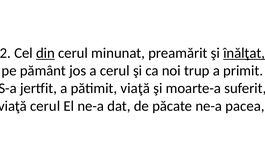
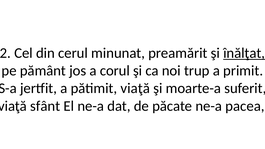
din underline: present -> none (45, 53)
a cerul: cerul -> corul (115, 71)
cerul: cerul -> sfânt (45, 106)
